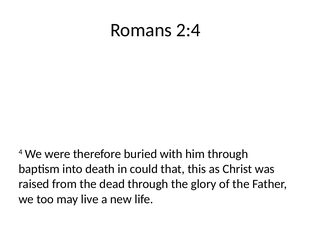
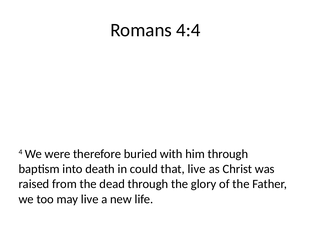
2:4: 2:4 -> 4:4 (188, 30)
that this: this -> live (197, 168)
